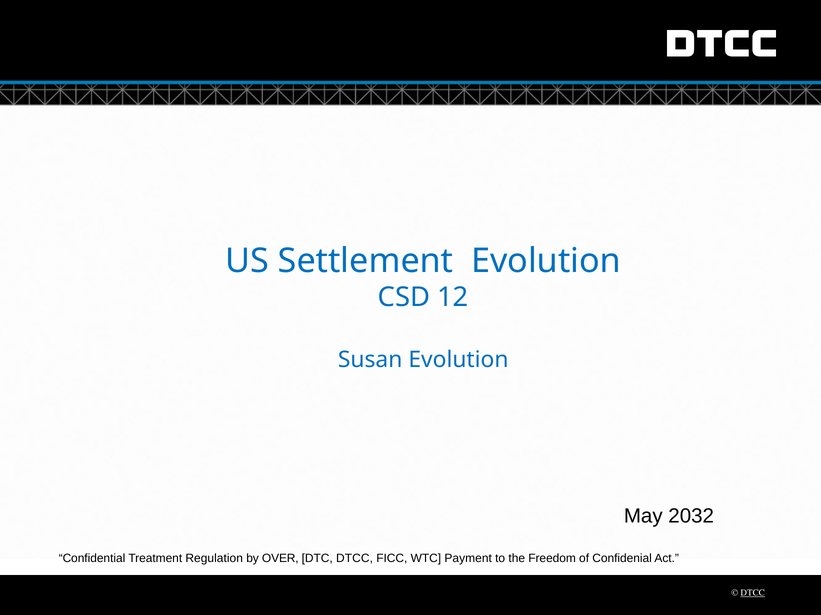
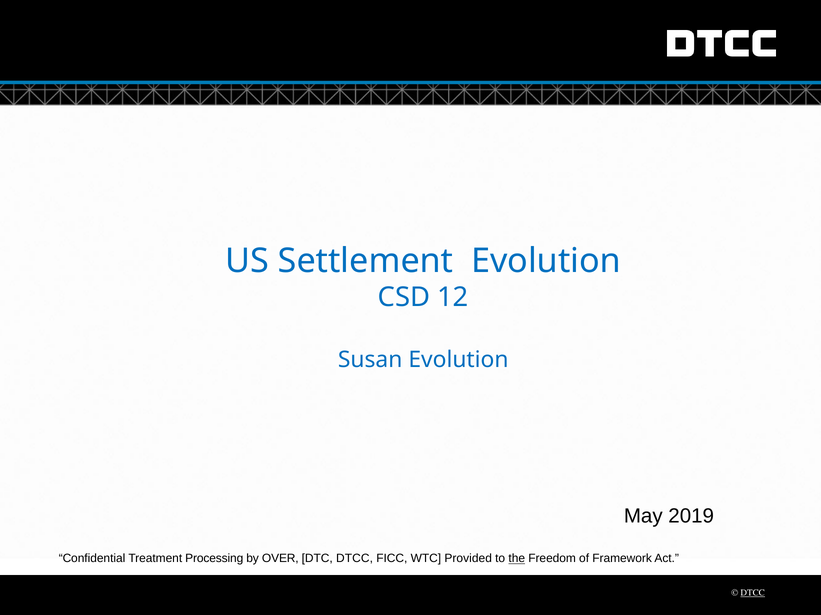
2032: 2032 -> 2019 (691, 517)
Regulation: Regulation -> Processing (214, 559)
Payment: Payment -> Provided (468, 559)
the underline: none -> present (517, 559)
Confidenial: Confidenial -> Framework (622, 559)
